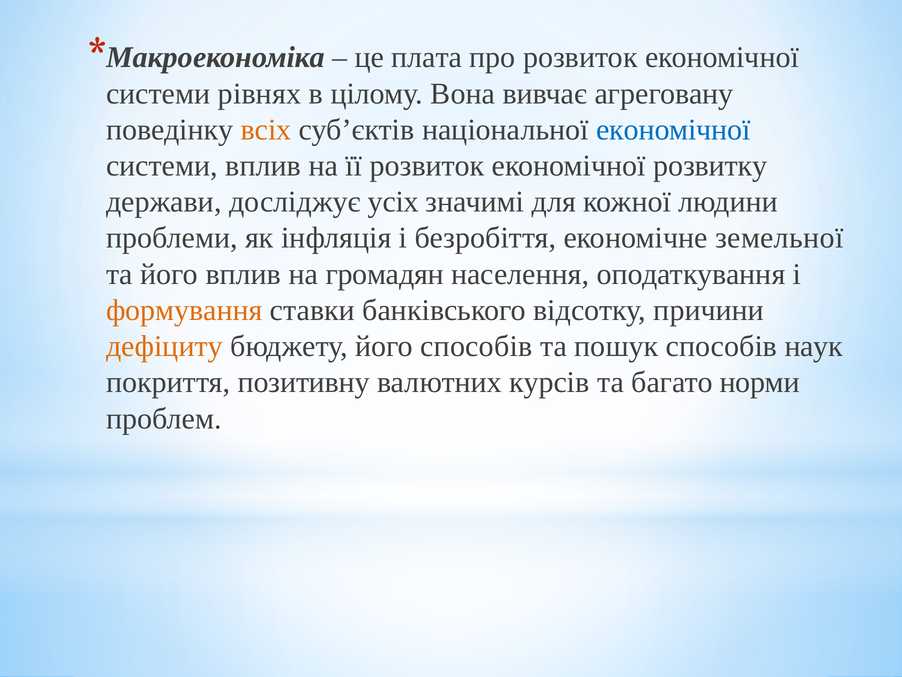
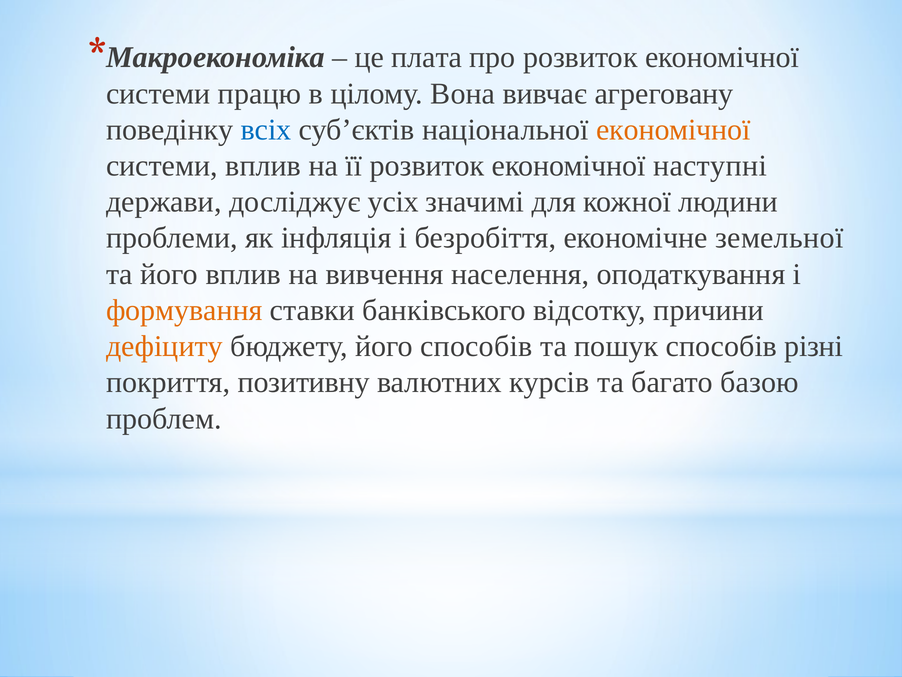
рівнях: рівнях -> працю (260, 94)
всіх colour: orange -> blue (266, 130)
економічної colour: blue -> orange (673, 130)
розвитку: розвитку -> наступні (710, 166)
громадян: громадян -> вивчення (385, 274)
наук: наук -> різні (814, 346)
норми: норми -> базою (759, 382)
